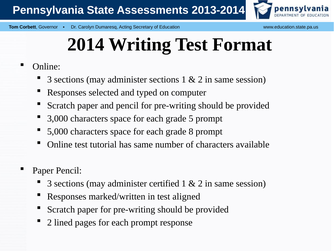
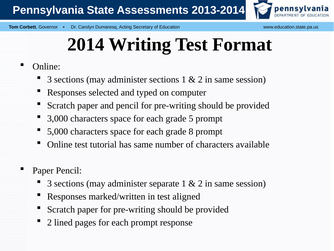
certified: certified -> separate (164, 183)
